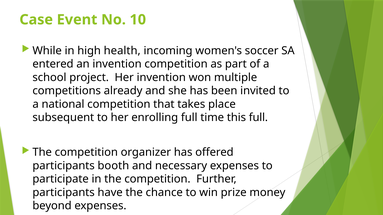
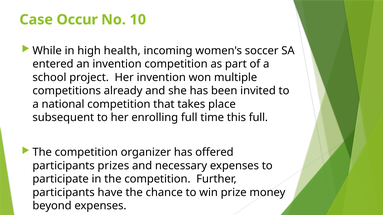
Event: Event -> Occur (77, 20)
booth: booth -> prizes (113, 166)
